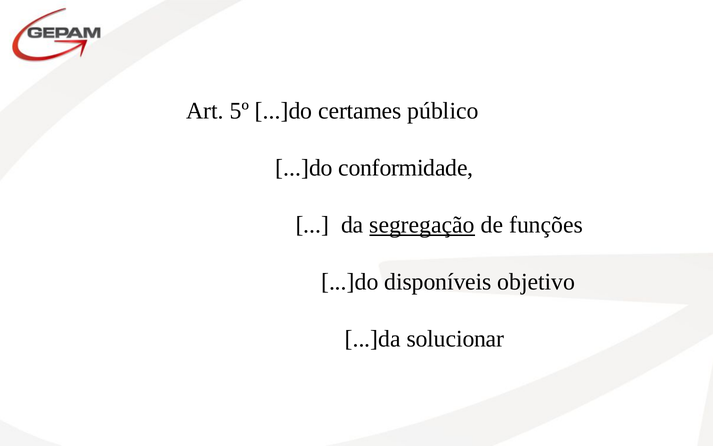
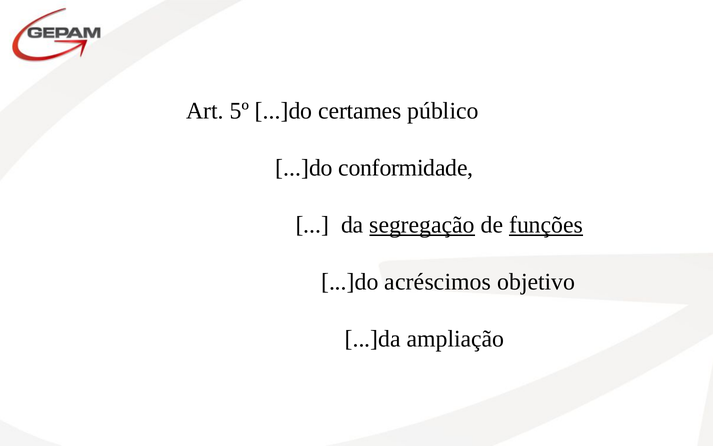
funções underline: none -> present (546, 225)
disponíveis: disponíveis -> acréscimos (438, 282)
solucionar: solucionar -> ampliação (455, 339)
